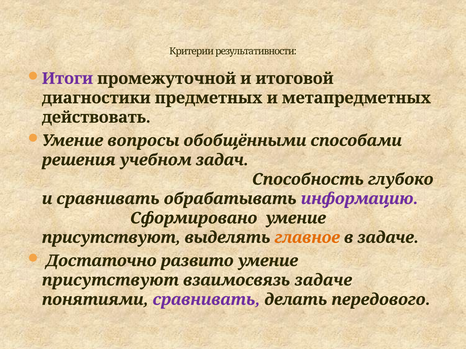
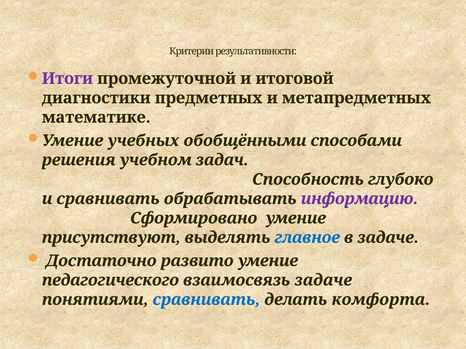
действовать: действовать -> математике (96, 117)
вопросы: вопросы -> учебных (143, 141)
главное colour: orange -> blue (307, 238)
присутствуют: присутствуют -> педагогического (110, 281)
сравнивать colour: purple -> blue (206, 300)
передового: передового -> комфорта (381, 300)
